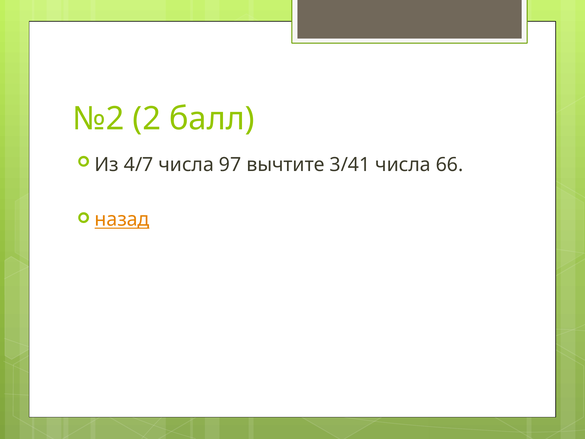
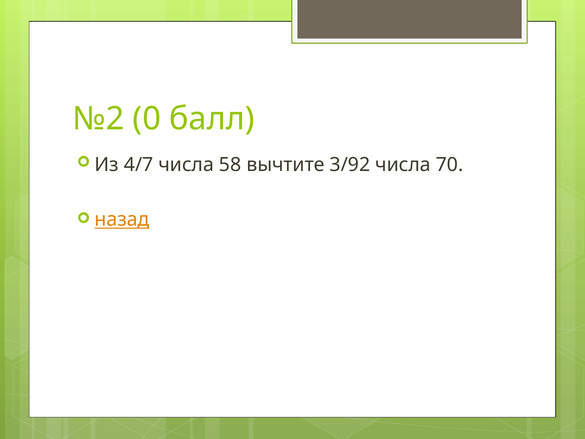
2: 2 -> 0 (147, 119)
97: 97 -> 58 (230, 165)
3/41: 3/41 -> 3/92 (350, 165)
66: 66 -> 70 (450, 165)
